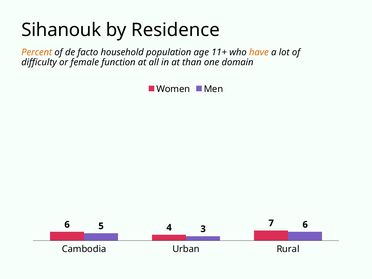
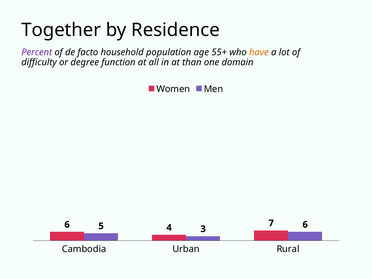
Sihanouk: Sihanouk -> Together (61, 30)
Percent colour: orange -> purple (37, 52)
11+: 11+ -> 55+ (219, 52)
female: female -> degree (85, 62)
